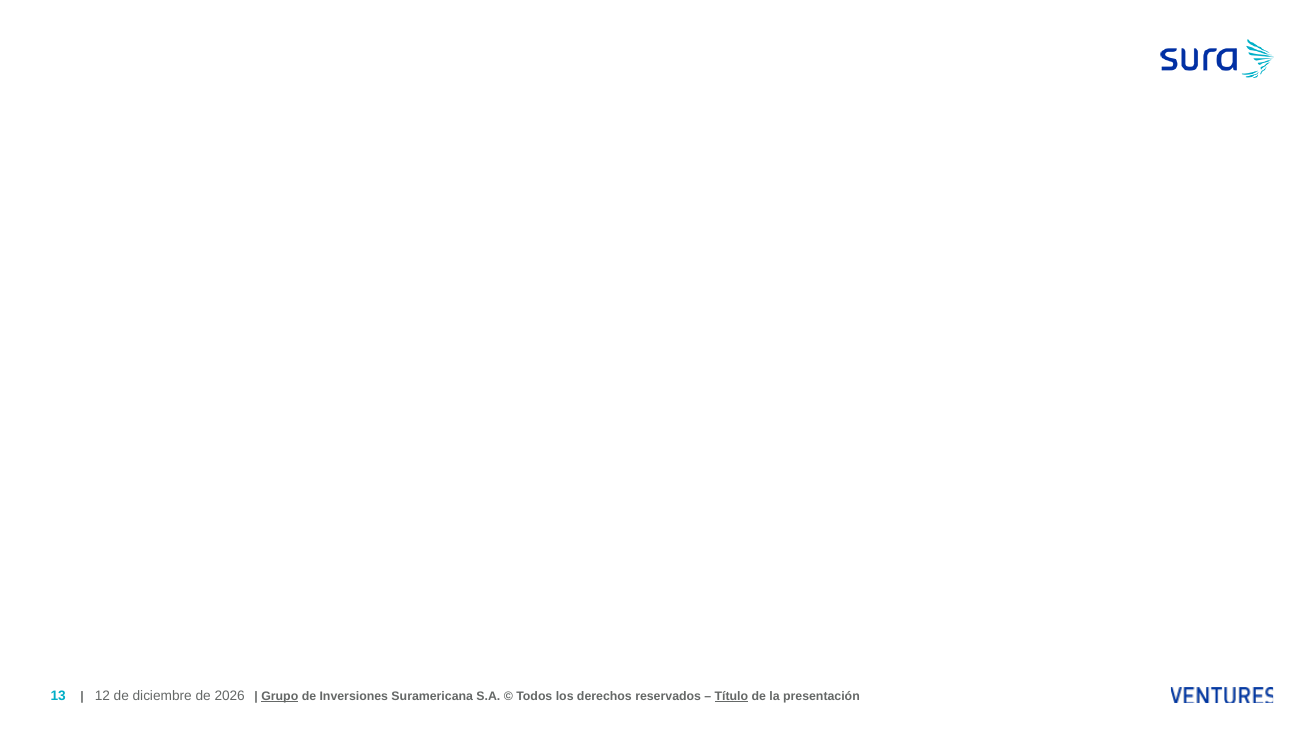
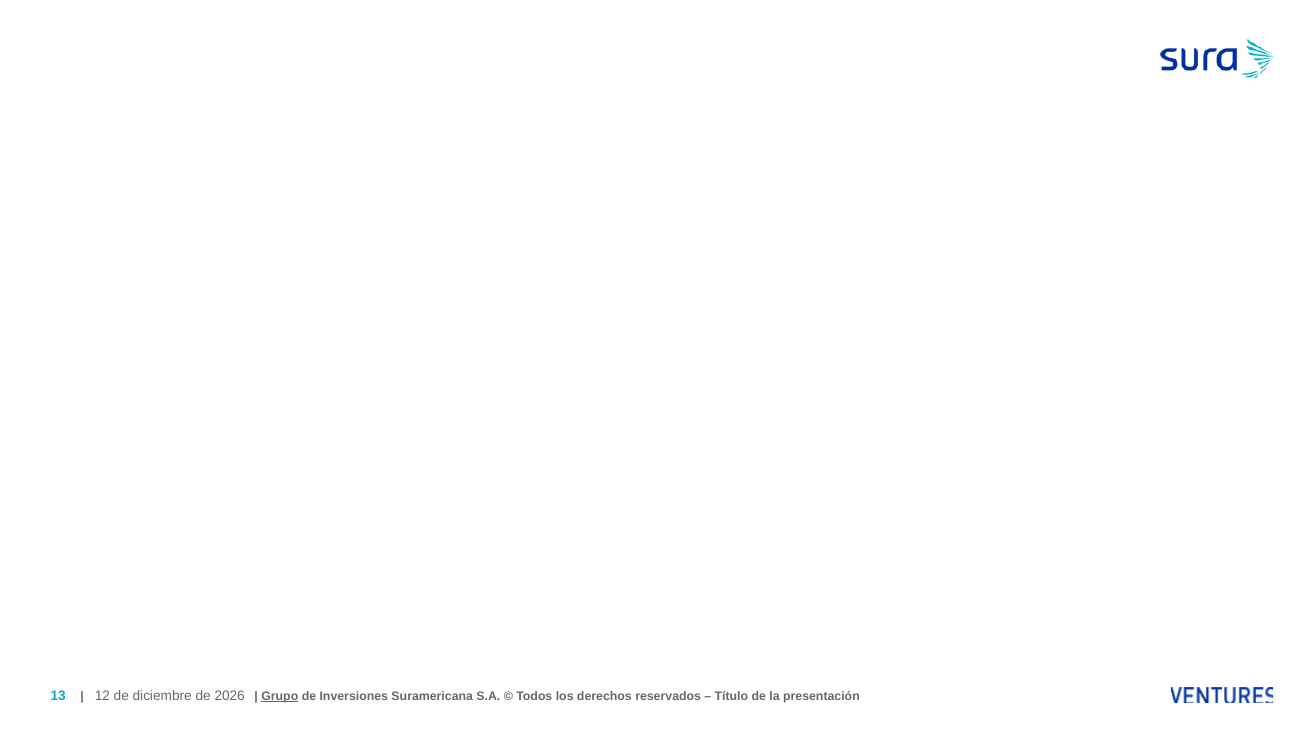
Título underline: present -> none (731, 697)
